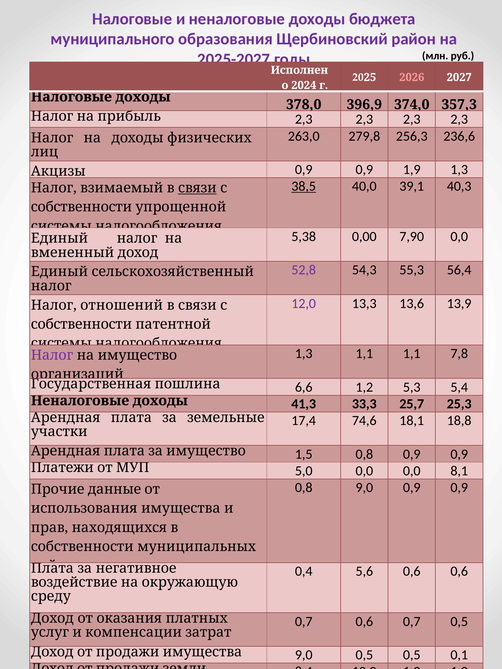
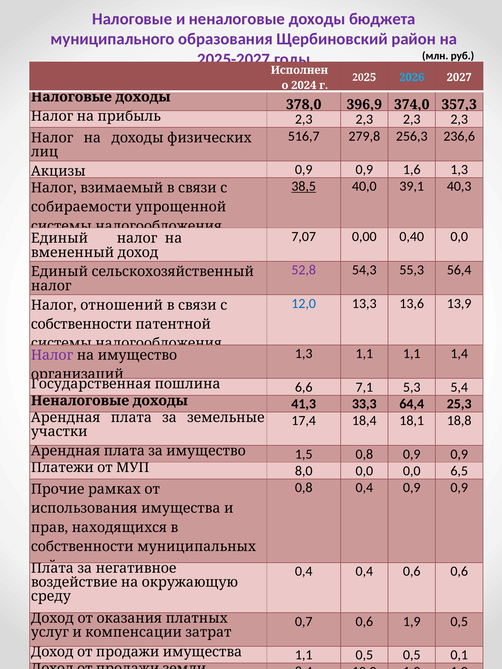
2026 colour: pink -> light blue (412, 77)
263,0: 263,0 -> 516,7 (304, 136)
1,9: 1,9 -> 1,6 (412, 170)
связи underline: present -> none (197, 188)
собственности: собственности -> собираемости (81, 207)
5,38: 5,38 -> 7,07 (304, 237)
7,90: 7,90 -> 0,40 (412, 237)
12,0 colour: purple -> blue (304, 304)
7,8: 7,8 -> 1,4 (459, 354)
1,2: 1,2 -> 7,1 (364, 387)
25,7: 25,7 -> 64,4 (412, 404)
74,6: 74,6 -> 18,4 (364, 421)
5,0: 5,0 -> 8,0 (304, 471)
8,1: 8,1 -> 6,5 (459, 471)
0,8 9,0: 9,0 -> 0,4 (364, 488)
данные: данные -> рамках (114, 490)
0,4 5,6: 5,6 -> 0,4 (364, 572)
0,6 0,7: 0,7 -> 1,9 (412, 622)
имущества 9,0: 9,0 -> 1,1 (304, 655)
